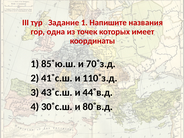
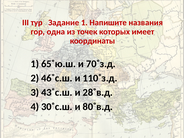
85˚ю.ш: 85˚ю.ш -> 65˚ю.ш (59, 64)
41˚с.ш: 41˚с.ш -> 46˚с.ш (57, 78)
44˚в.д: 44˚в.д -> 28˚в.д (98, 92)
